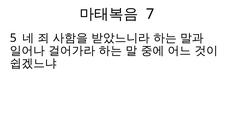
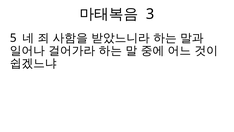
7: 7 -> 3 (150, 14)
